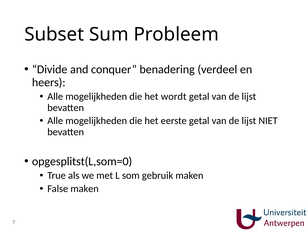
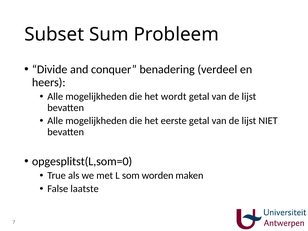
gebruik: gebruik -> worden (158, 176)
False maken: maken -> laatste (85, 189)
